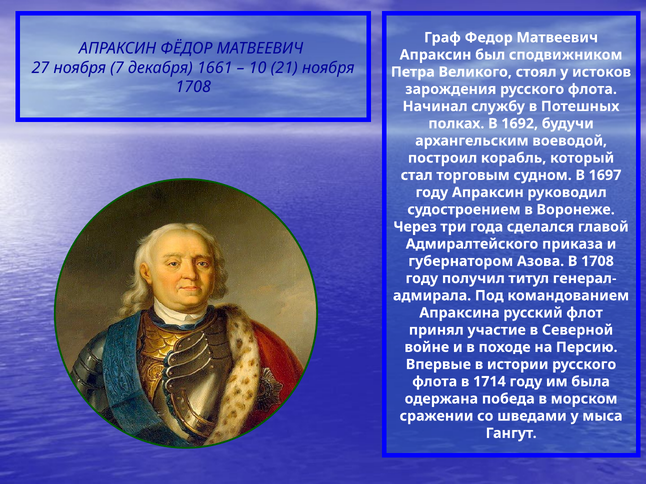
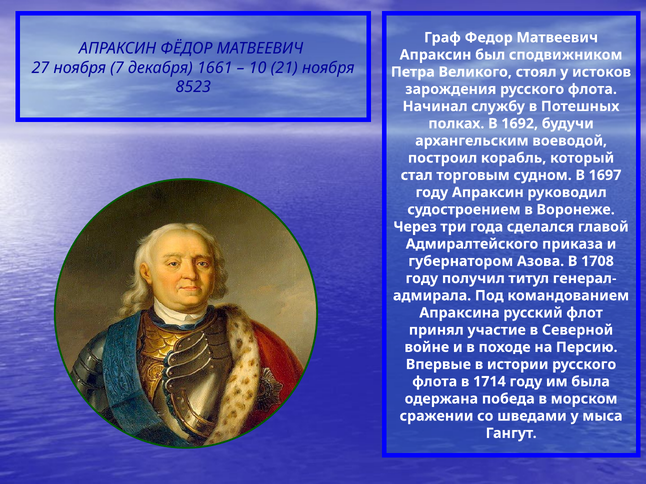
1708: 1708 -> 8523 (193, 87)
